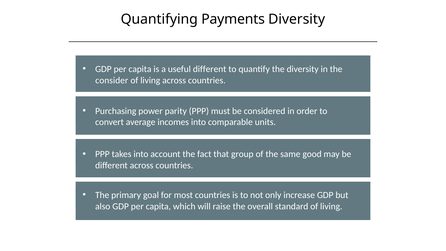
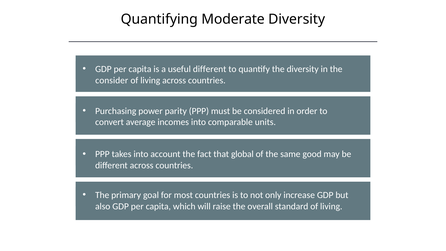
Payments: Payments -> Moderate (233, 19)
group: group -> global (242, 154)
